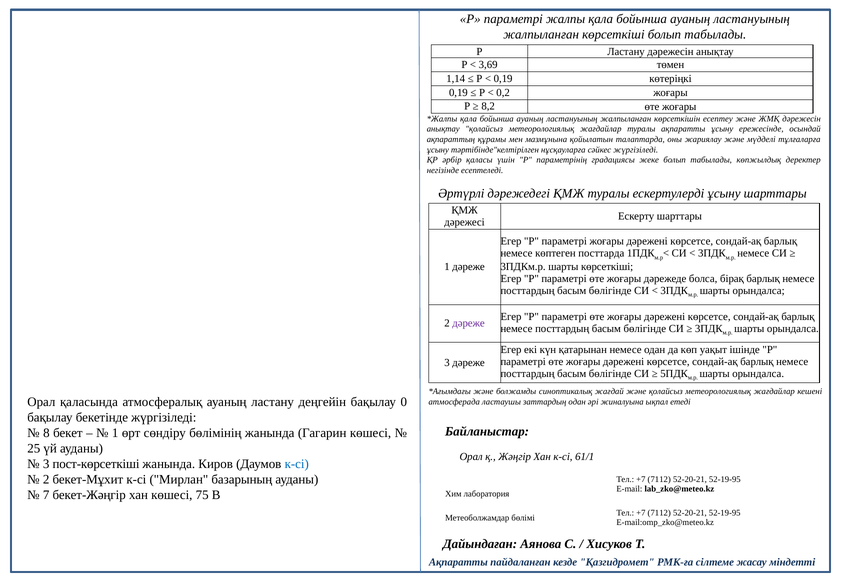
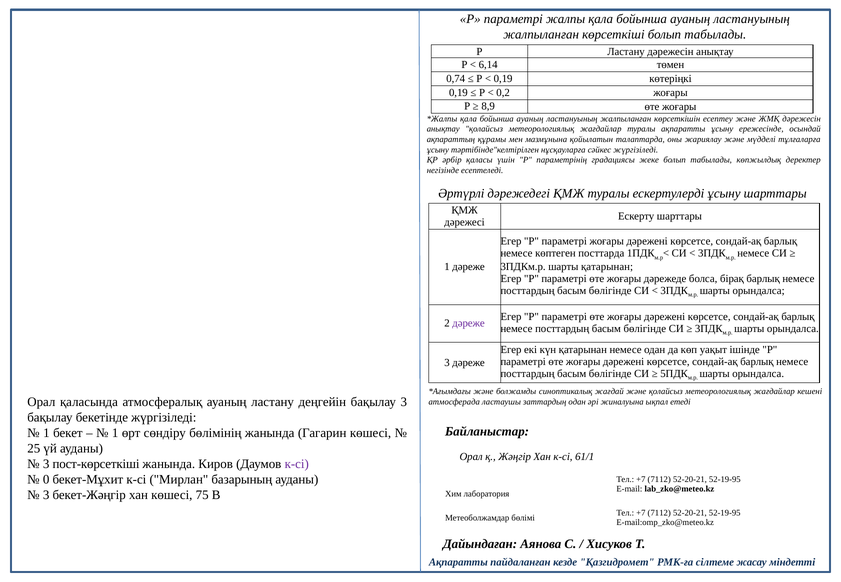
3,69: 3,69 -> 6,14 (488, 65)
1,14: 1,14 -> 0,74 (456, 79)
8,2: 8,2 -> 8,9 (488, 106)
шарты көрсеткіші: көрсеткіші -> қатарынан (607, 267)
бақылау 0: 0 -> 3 (404, 402)
8: 8 -> 1 (46, 433)
к-сі colour: blue -> purple (297, 464)
2: 2 -> 0 (46, 480)
7: 7 -> 3 (46, 495)
